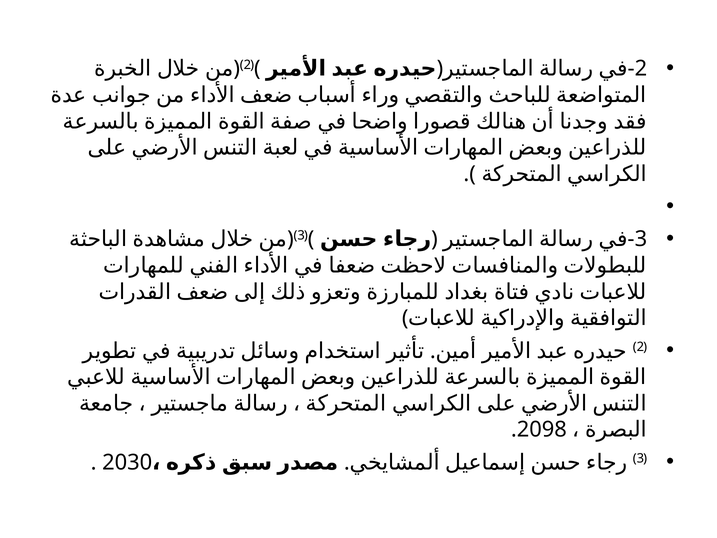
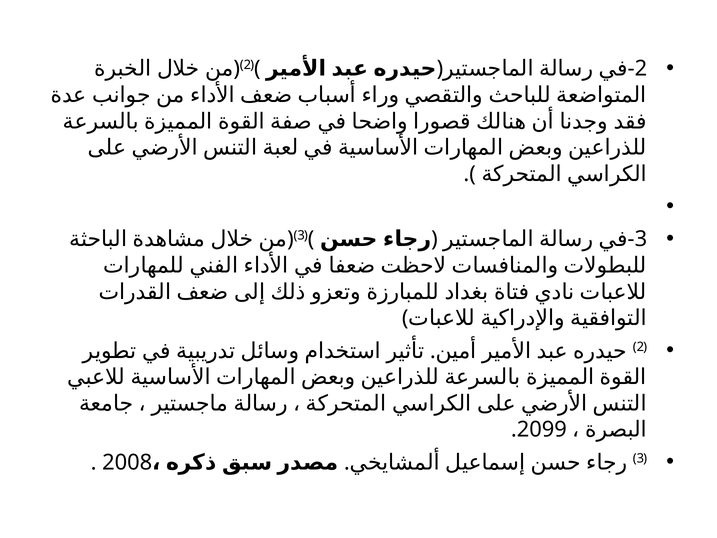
2098: 2098 -> 2099 (542, 429)
2030: 2030 -> 2008 (127, 462)
